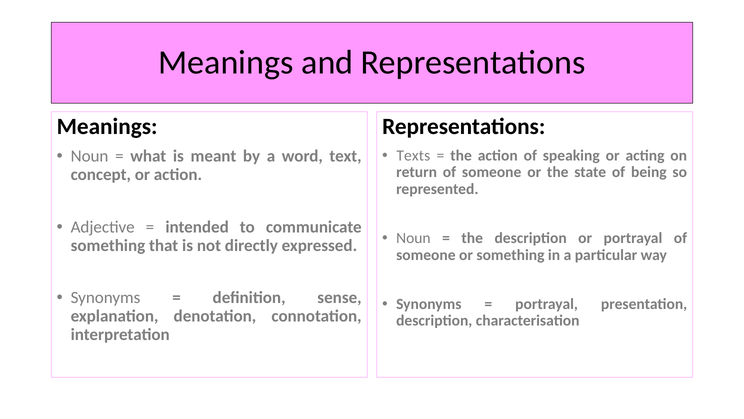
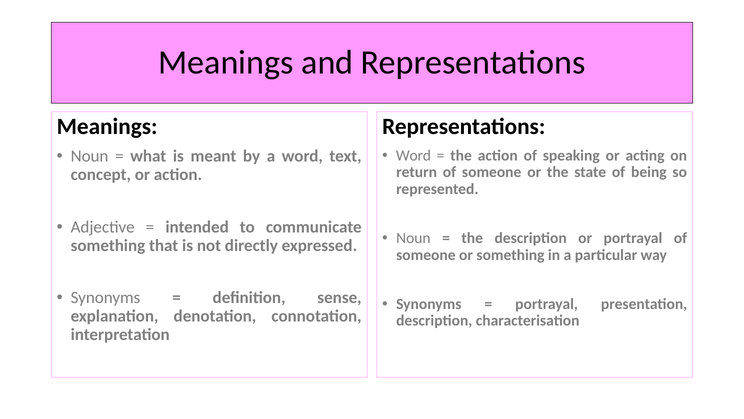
Texts: Texts -> Word (413, 155)
